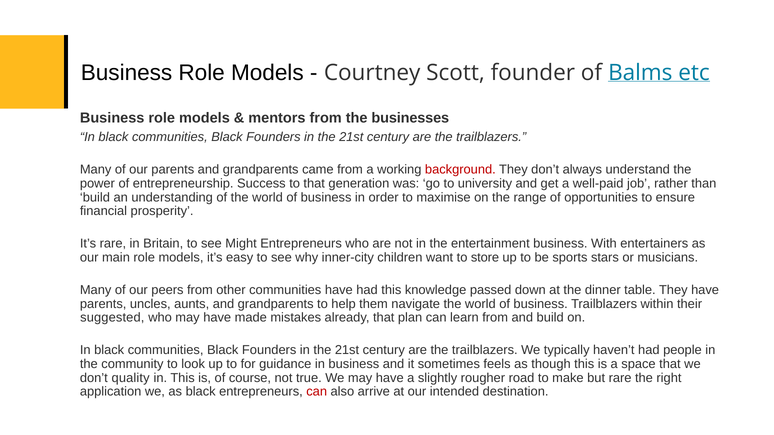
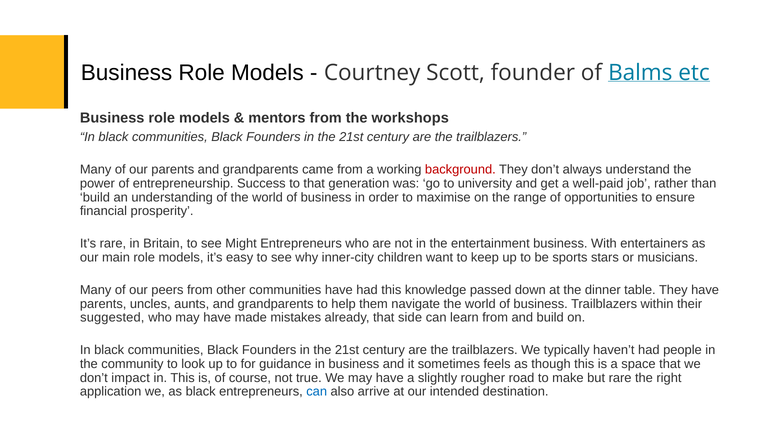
businesses: businesses -> workshops (410, 118)
store: store -> keep (485, 258)
plan: plan -> side (410, 318)
quality: quality -> impact (131, 378)
can colour: red -> blue (317, 392)
